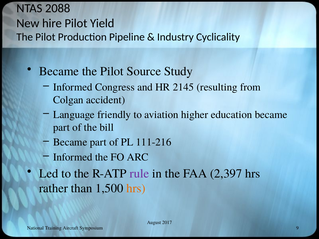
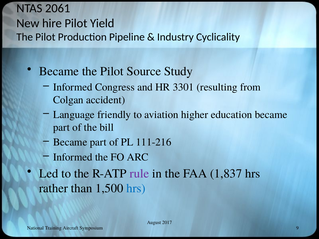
2088: 2088 -> 2061 (58, 8)
2145: 2145 -> 3301 (183, 87)
2,397: 2,397 -> 1,837 (226, 174)
hrs colour: orange -> blue (136, 189)
